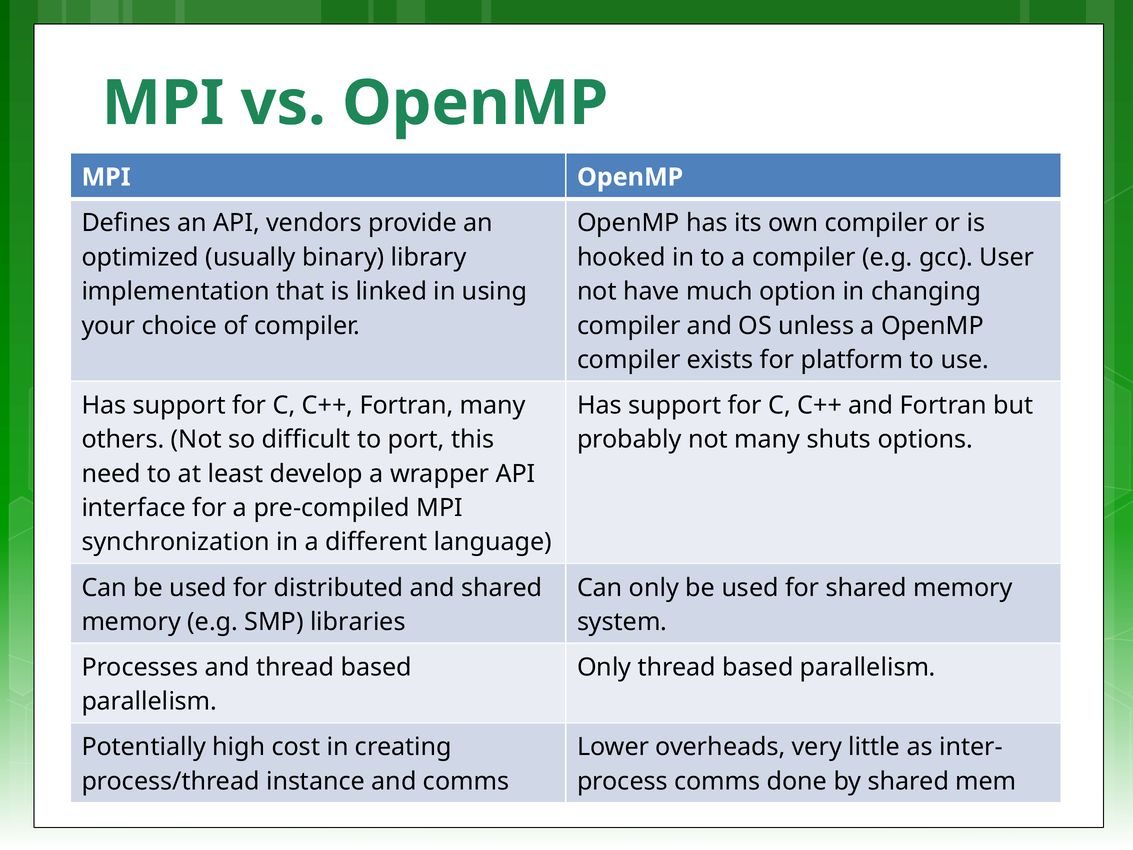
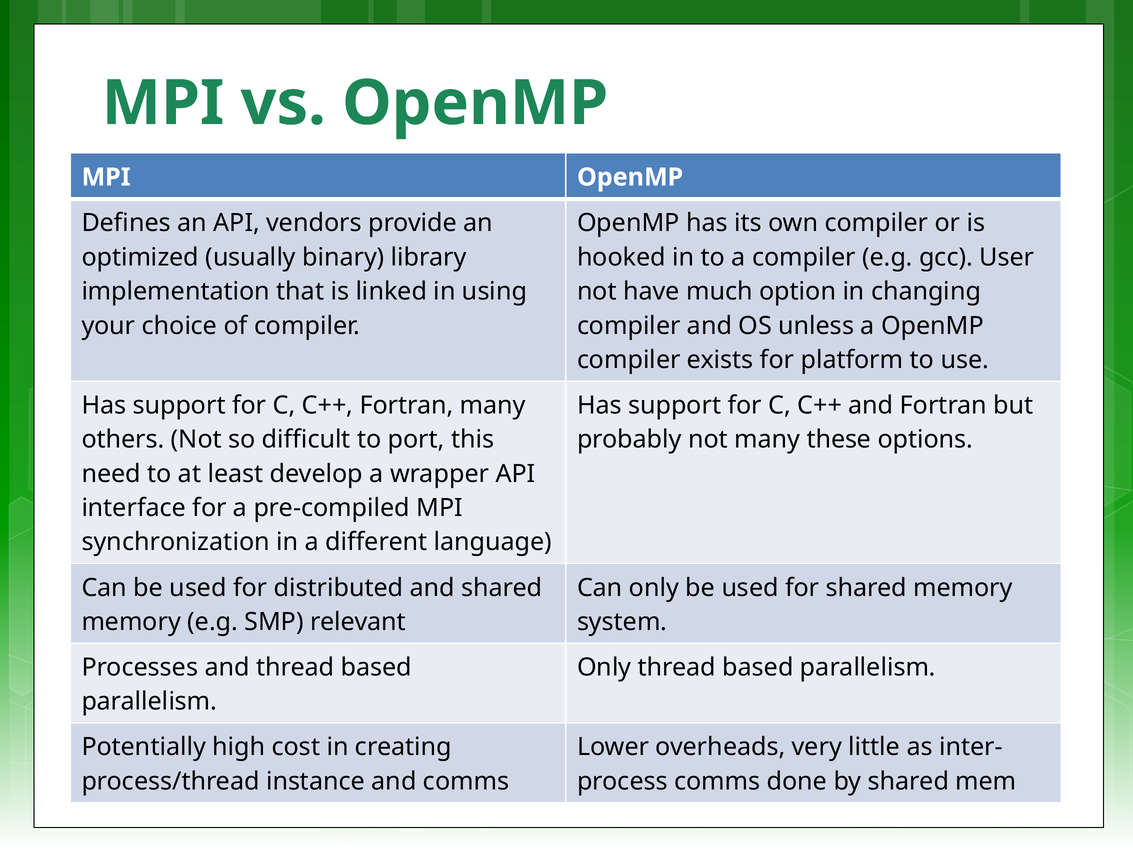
shuts: shuts -> these (839, 440)
libraries: libraries -> relevant (358, 622)
